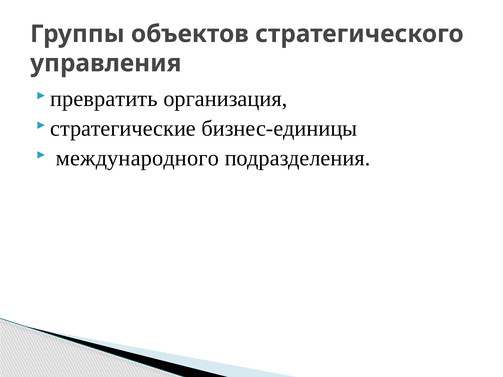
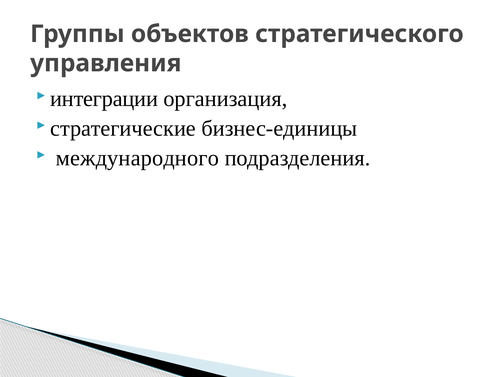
превратить: превратить -> интеграции (104, 99)
